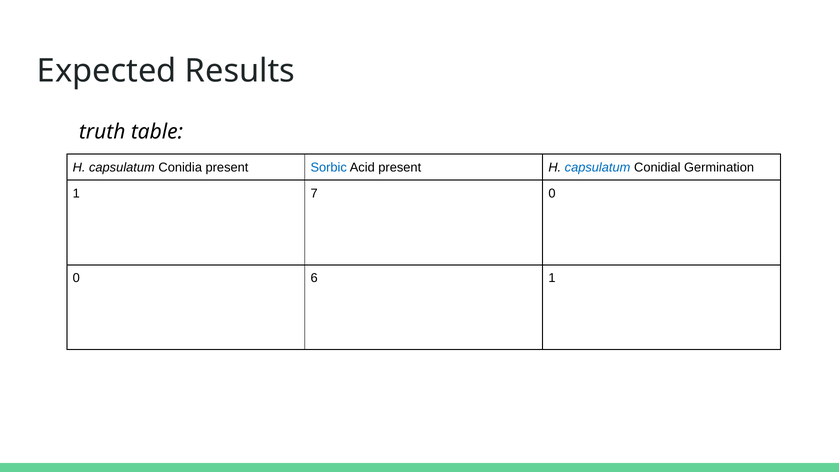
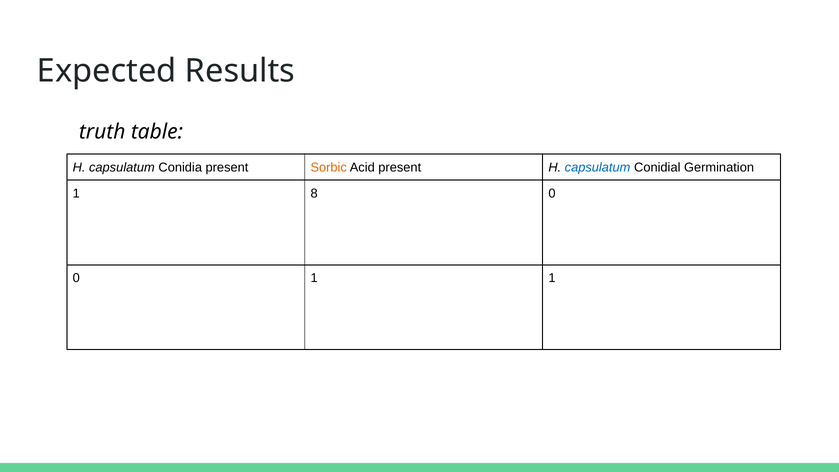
Sorbic colour: blue -> orange (329, 167)
7: 7 -> 8 (314, 193)
0 6: 6 -> 1 (314, 278)
